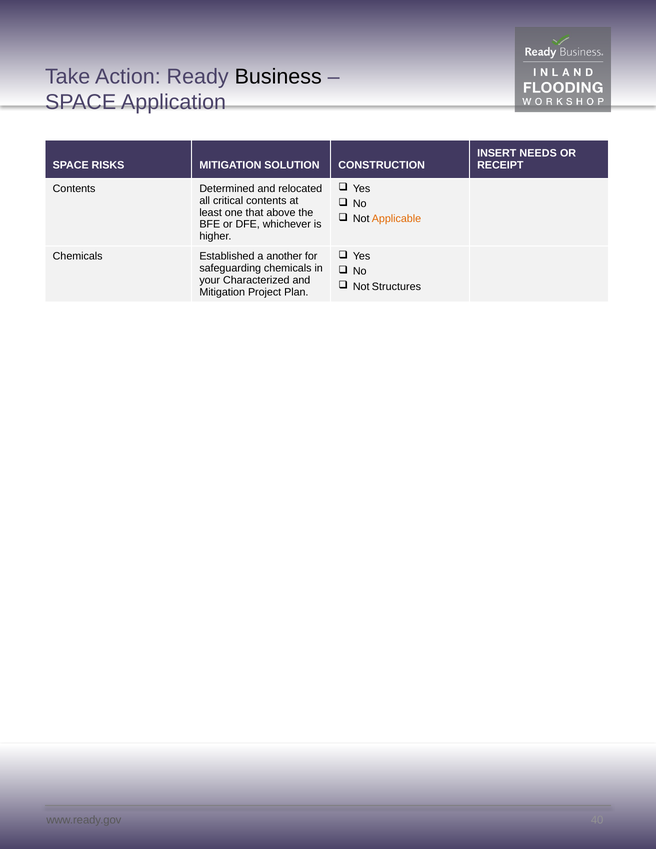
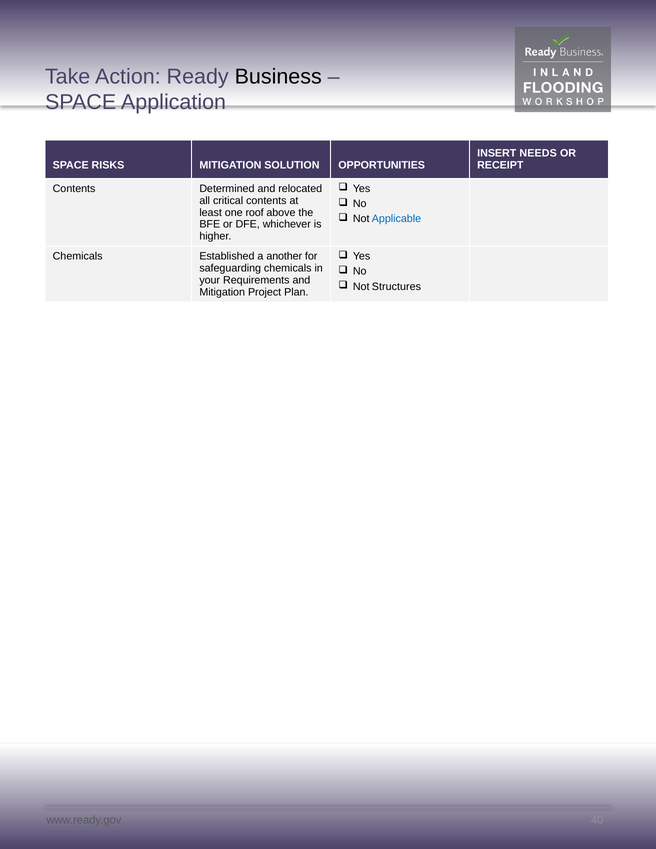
CONSTRUCTION: CONSTRUCTION -> OPPORTUNITIES (382, 165)
that: that -> roof (255, 212)
Applicable colour: orange -> blue (396, 219)
Characterized: Characterized -> Requirements (256, 280)
